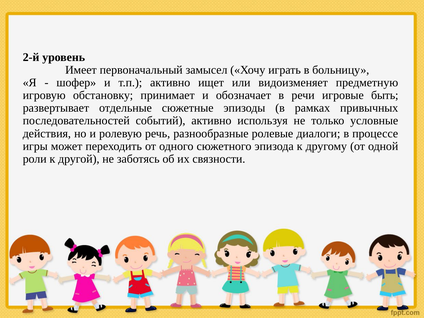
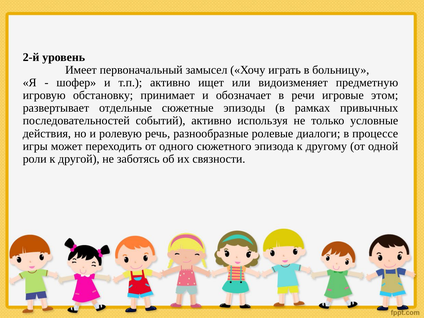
быть: быть -> этом (385, 95)
